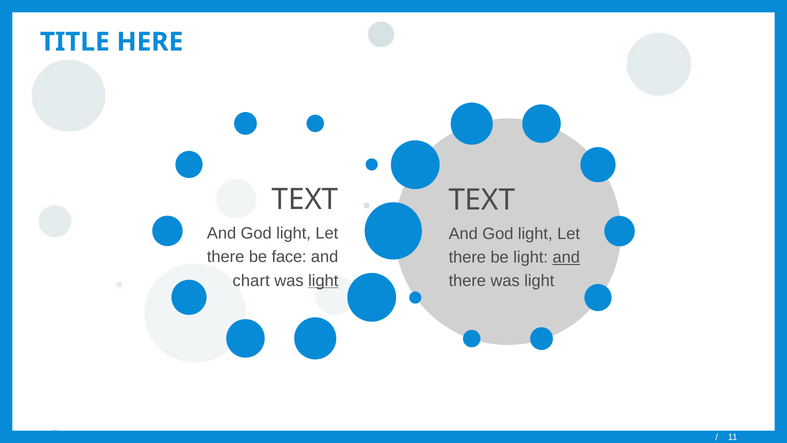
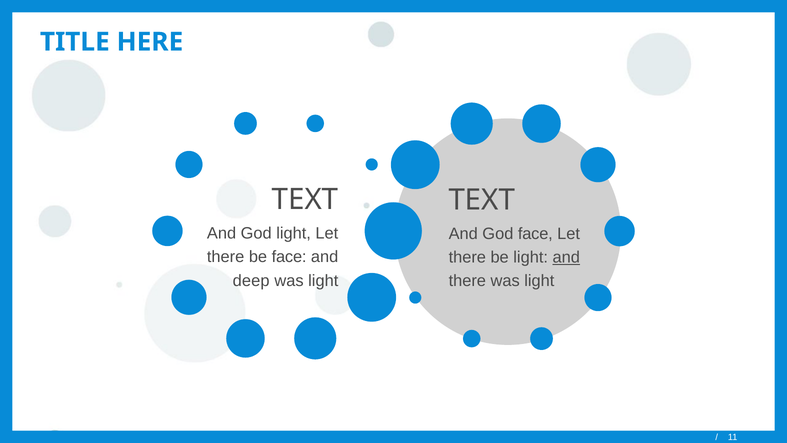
light: light -> face (535, 234)
chart: chart -> deep (251, 280)
light underline: present -> none (323, 280)
